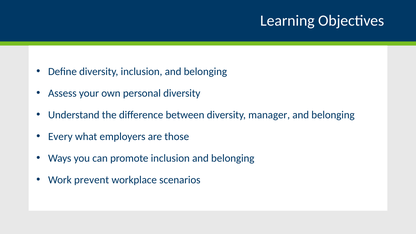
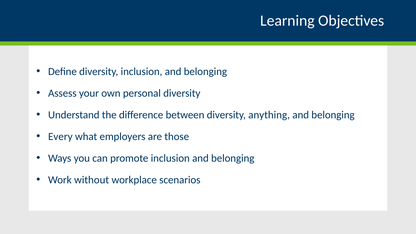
manager: manager -> anything (269, 115)
prevent: prevent -> without (92, 180)
